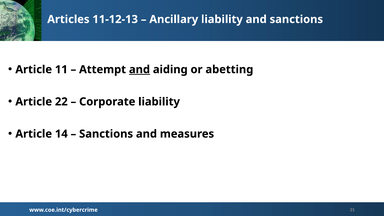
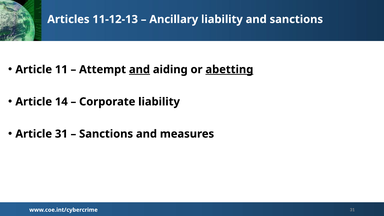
abetting underline: none -> present (229, 69)
22: 22 -> 14 (61, 102)
Article 14: 14 -> 31 (61, 134)
